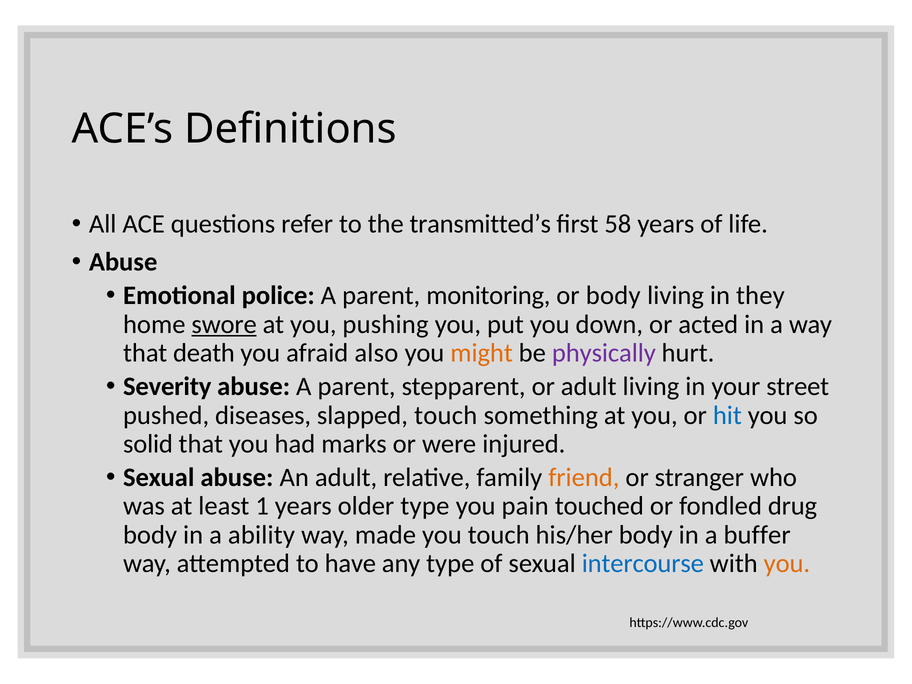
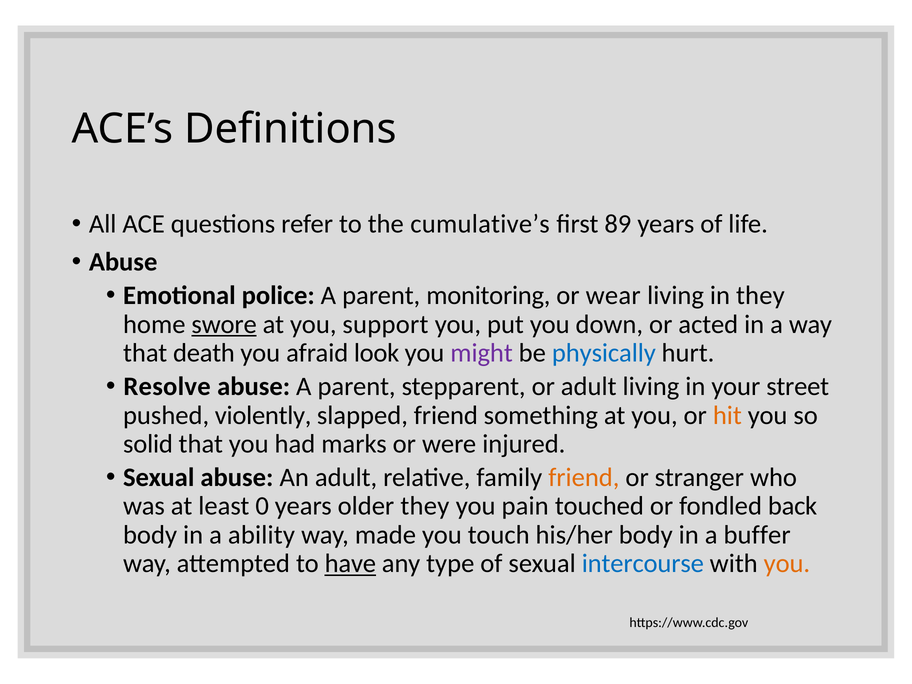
transmitted’s: transmitted’s -> cumulative’s (480, 224)
58: 58 -> 89 (618, 224)
or body: body -> wear (613, 296)
pushing: pushing -> support (385, 324)
also: also -> look (377, 353)
might colour: orange -> purple (482, 353)
physically colour: purple -> blue (604, 353)
Severity: Severity -> Resolve (167, 387)
diseases: diseases -> violently (263, 415)
slapped touch: touch -> friend (446, 415)
hit colour: blue -> orange (727, 415)
1: 1 -> 0 (262, 506)
older type: type -> they (425, 506)
drug: drug -> back (793, 506)
have underline: none -> present (350, 564)
